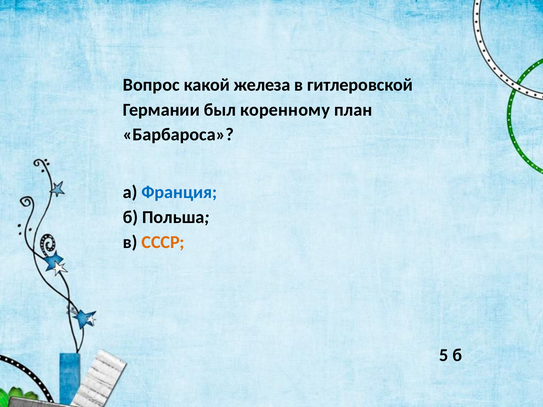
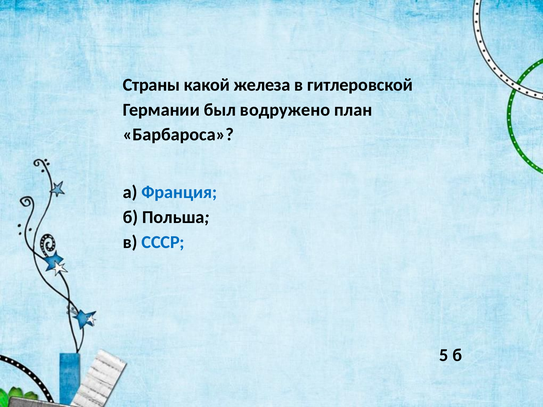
Вопрос: Вопрос -> Страны (151, 85)
коренному: коренному -> водружено (285, 110)
СССР colour: orange -> blue (163, 242)
